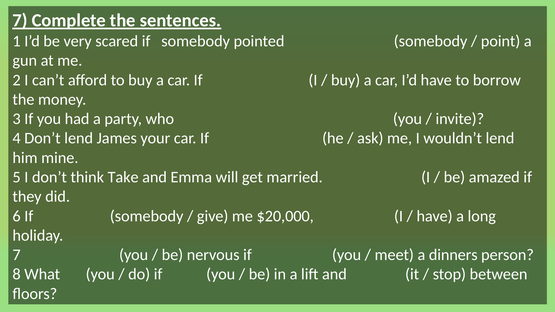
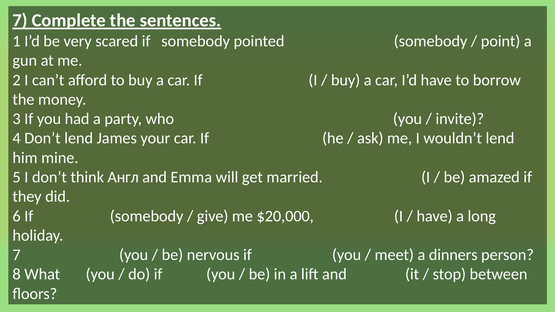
Take: Take -> Англ (123, 177)
